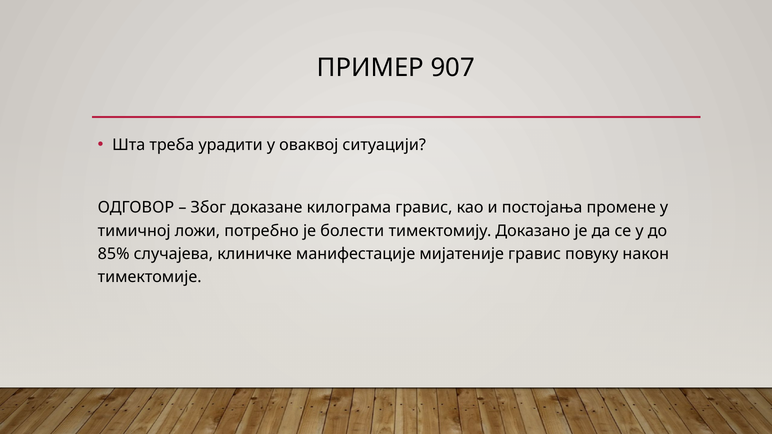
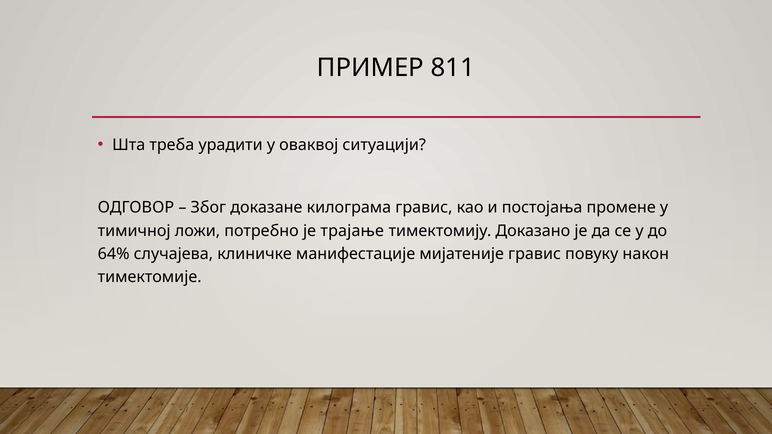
907: 907 -> 811 (453, 68)
болести: болести -> трајање (352, 231)
85%: 85% -> 64% (114, 254)
